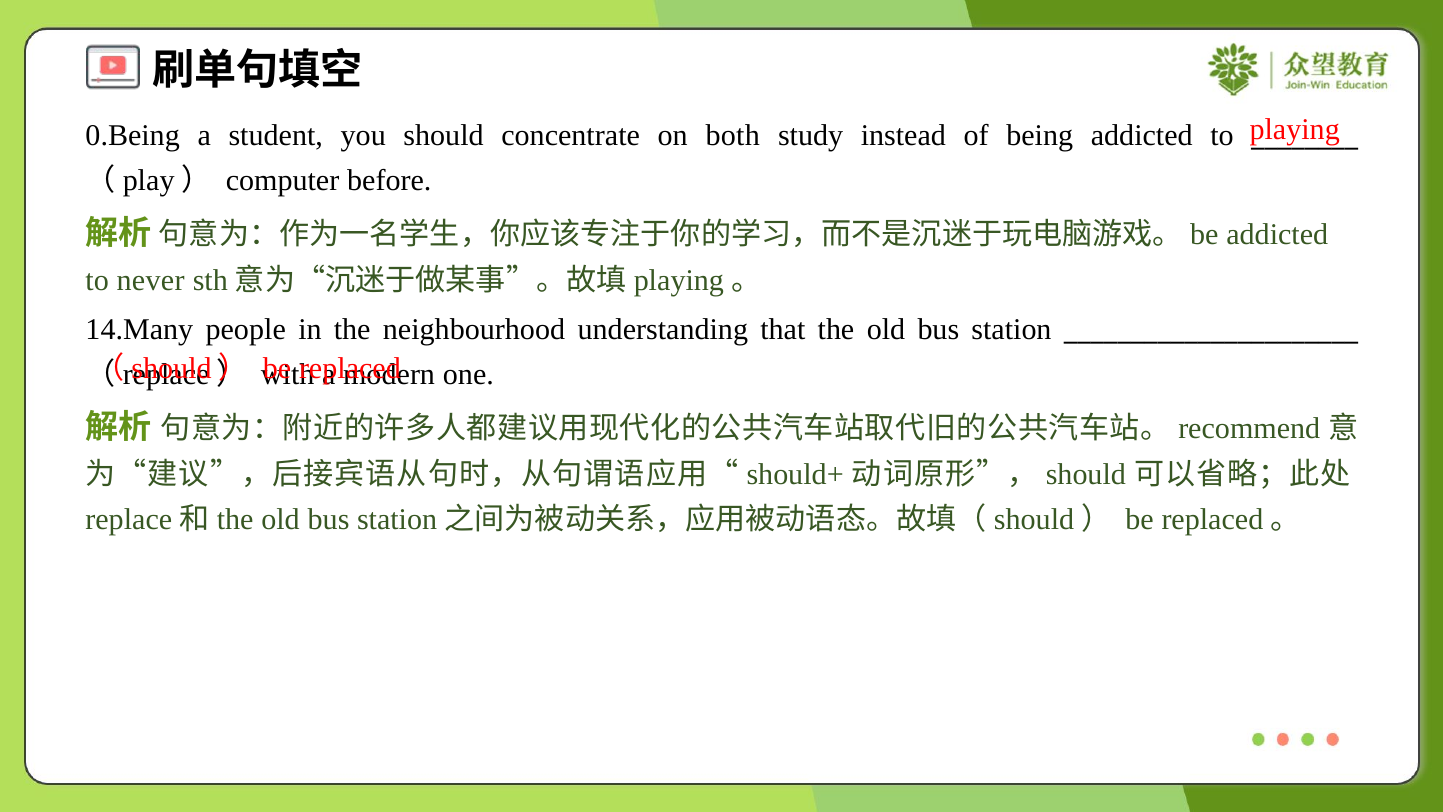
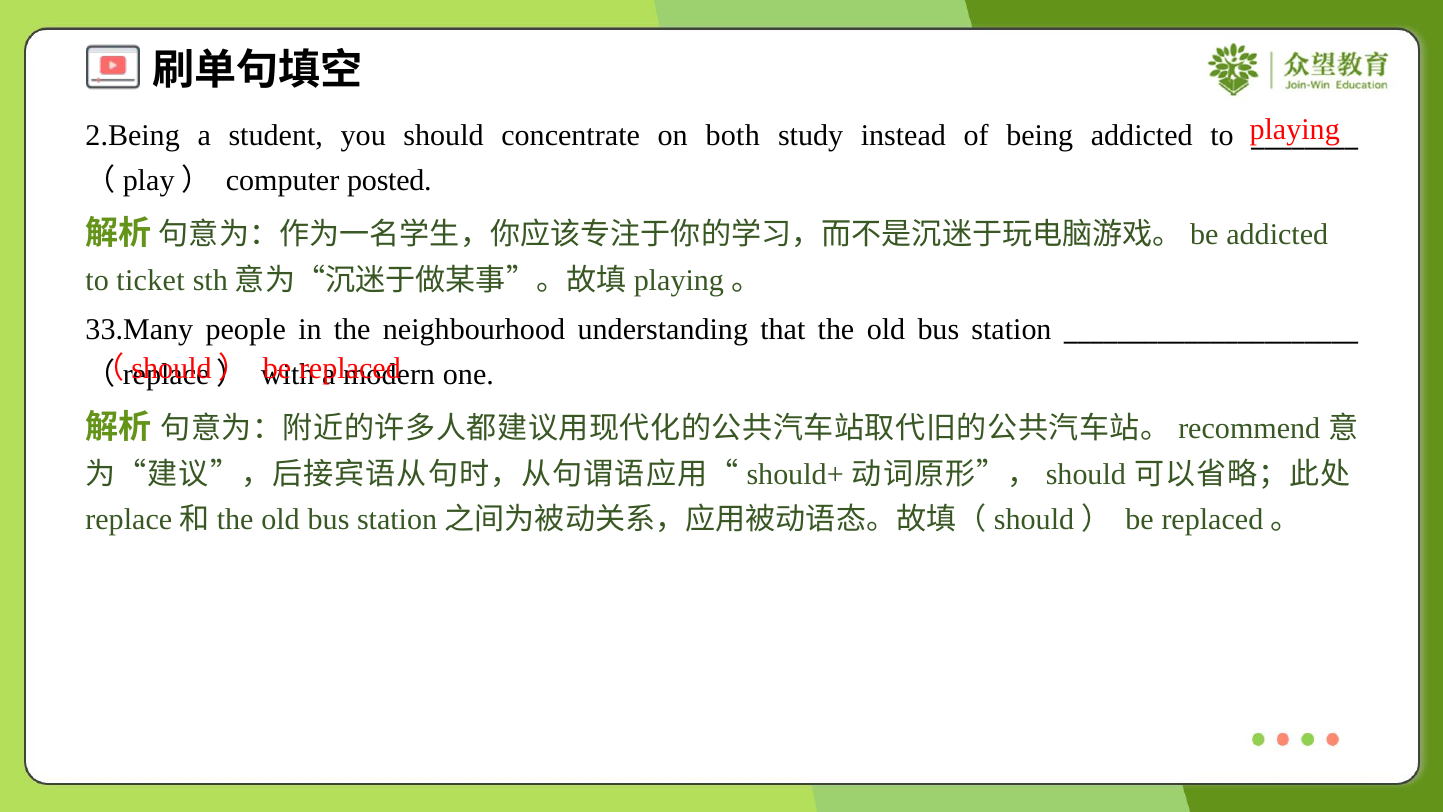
0.Being: 0.Being -> 2.Being (133, 135)
before: before -> posted (389, 180)
never: never -> ticket (151, 280)
14.Many: 14.Many -> 33.Many (139, 329)
